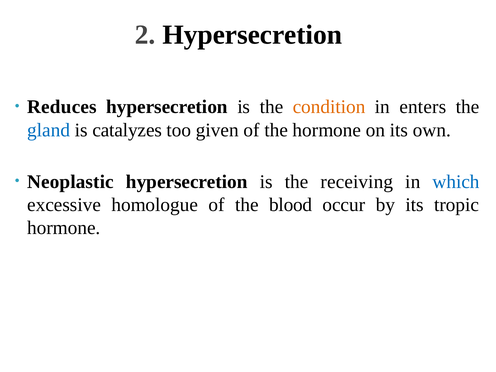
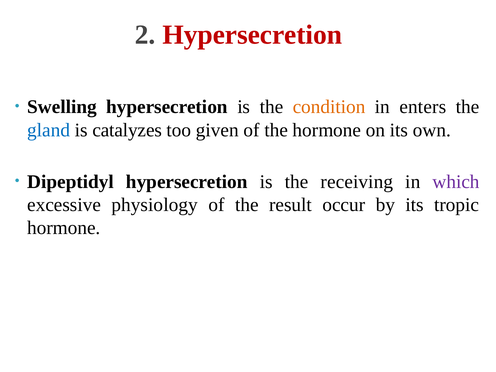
Hypersecretion colour: black -> red (252, 35)
Reduces: Reduces -> Swelling (62, 107)
Neoplastic: Neoplastic -> Dipeptidyl (71, 182)
which colour: blue -> purple (456, 182)
homologue: homologue -> physiology (155, 205)
blood: blood -> result (291, 205)
